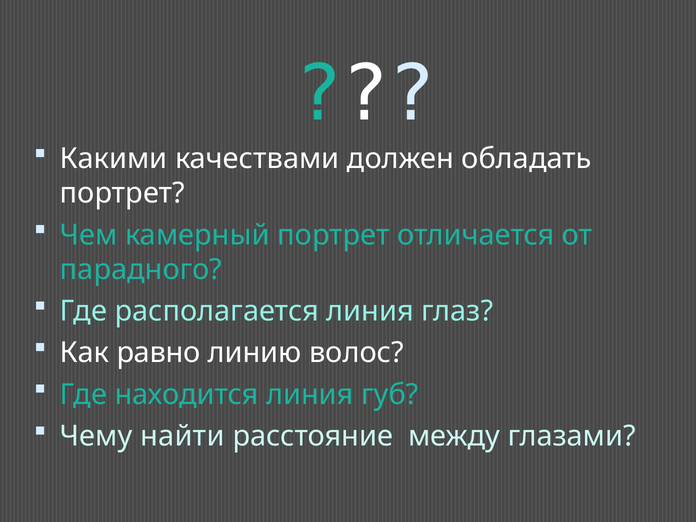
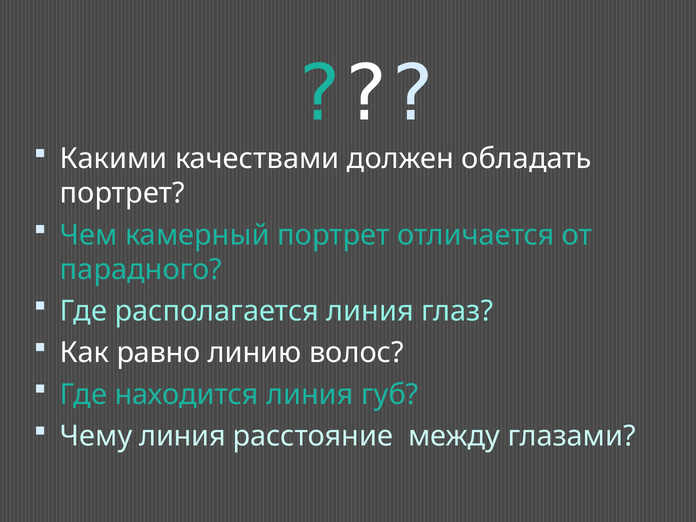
Чему найти: найти -> линия (183, 436)
